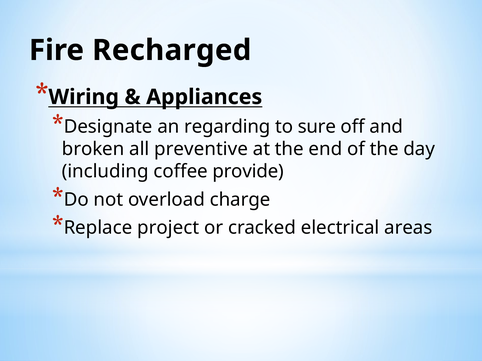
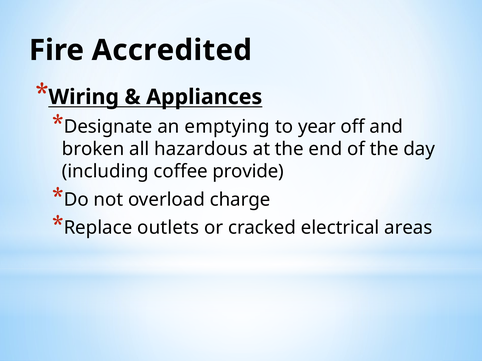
Recharged: Recharged -> Accredited (172, 50)
regarding: regarding -> emptying (227, 127)
sure: sure -> year (317, 127)
preventive: preventive -> hazardous (201, 149)
project: project -> outlets (168, 228)
